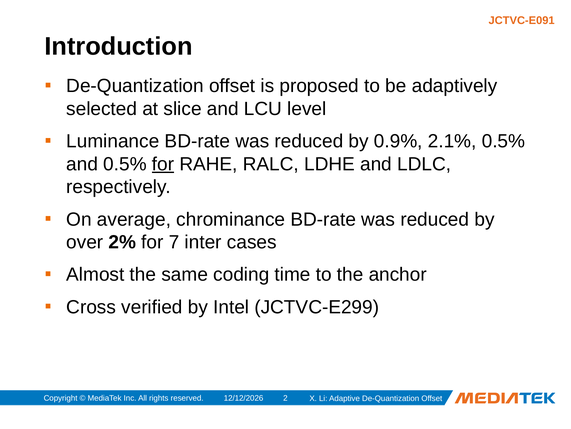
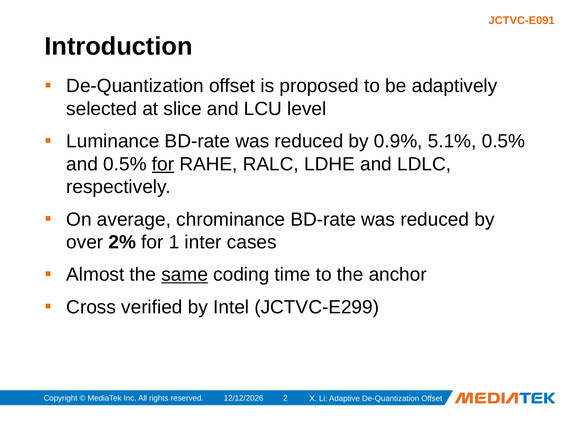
2.1%: 2.1% -> 5.1% (452, 141)
7: 7 -> 1 (174, 242)
same underline: none -> present (185, 274)
